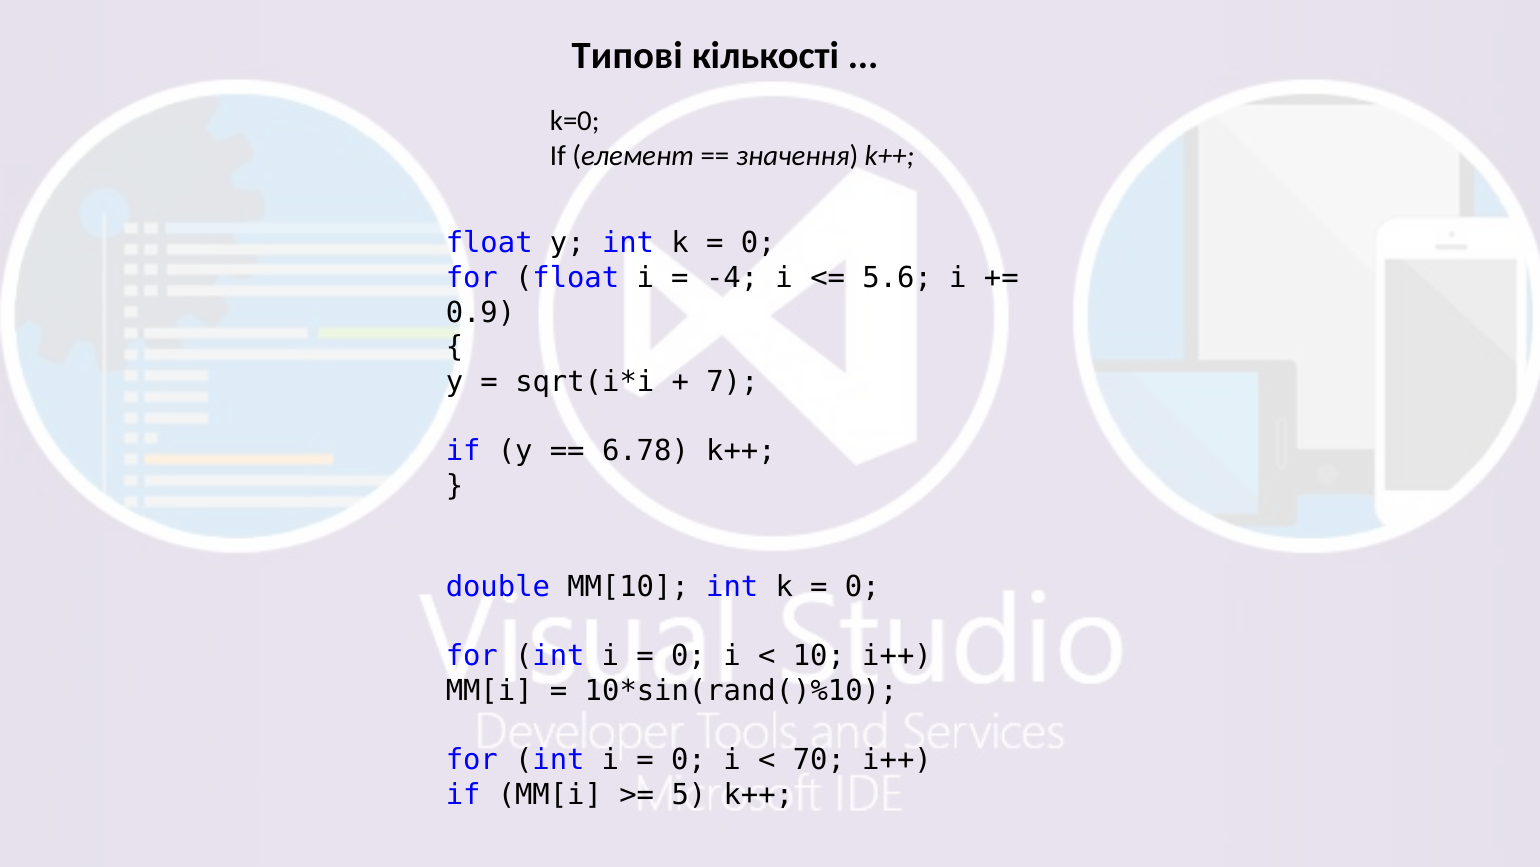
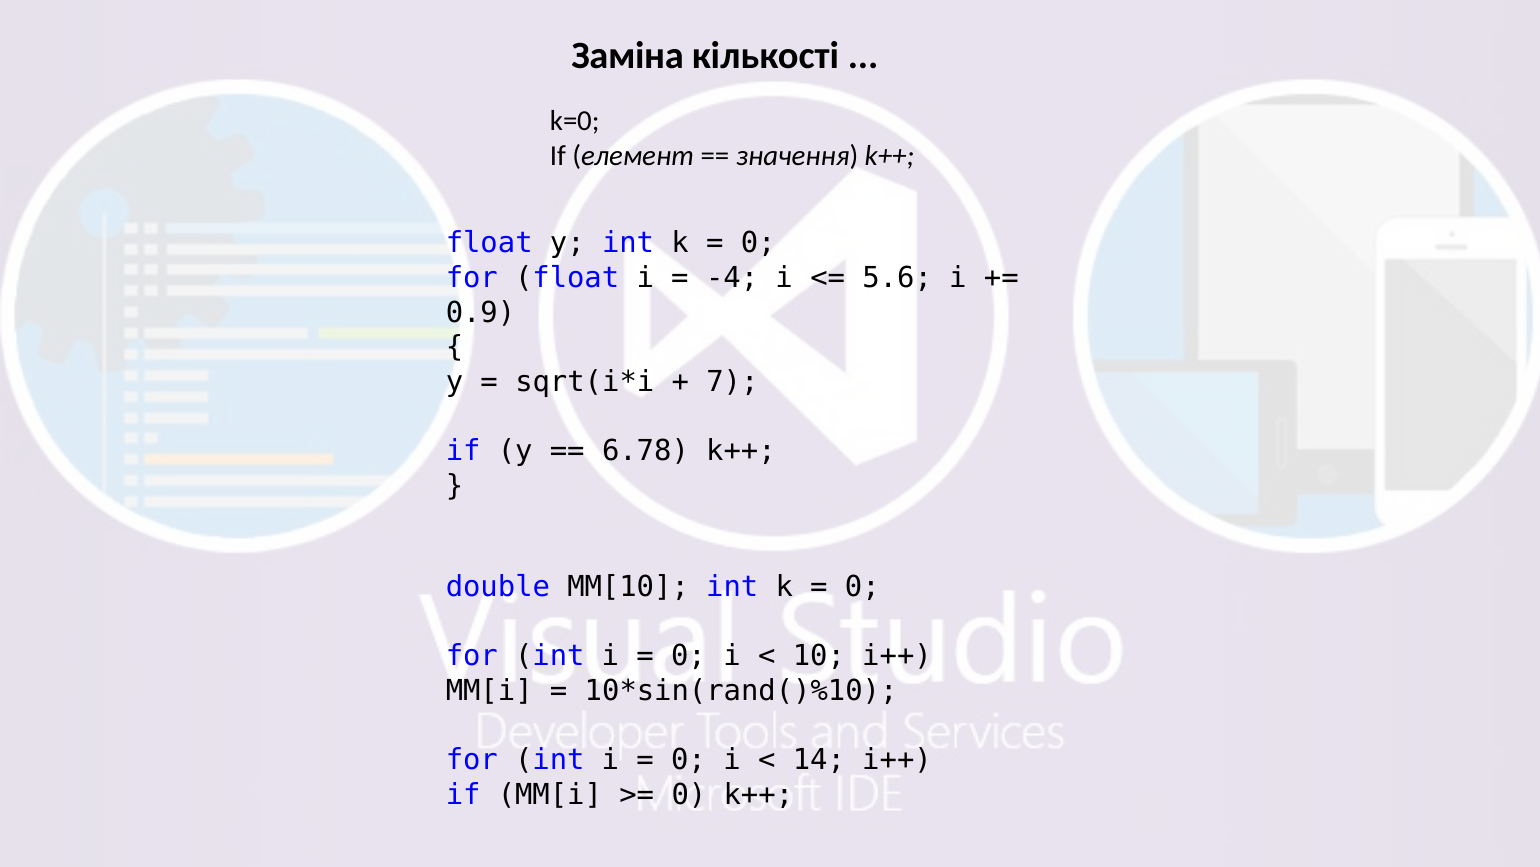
Типові: Типові -> Заміна (628, 56)
70: 70 -> 14 (819, 759)
5: 5 -> 0 (689, 794)
